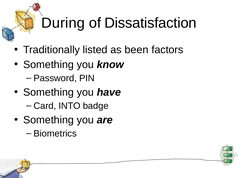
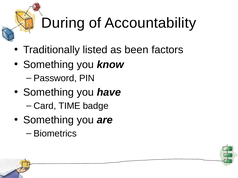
Dissatisfaction: Dissatisfaction -> Accountability (150, 23)
INTO: INTO -> TIME (70, 106)
